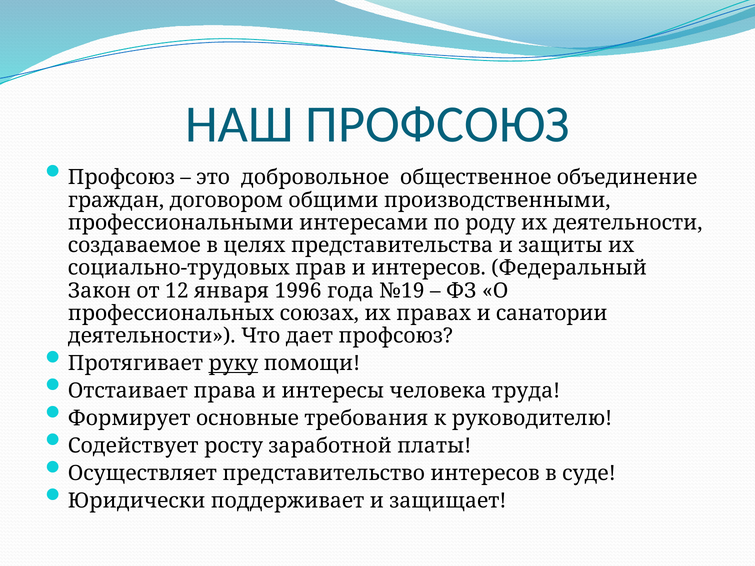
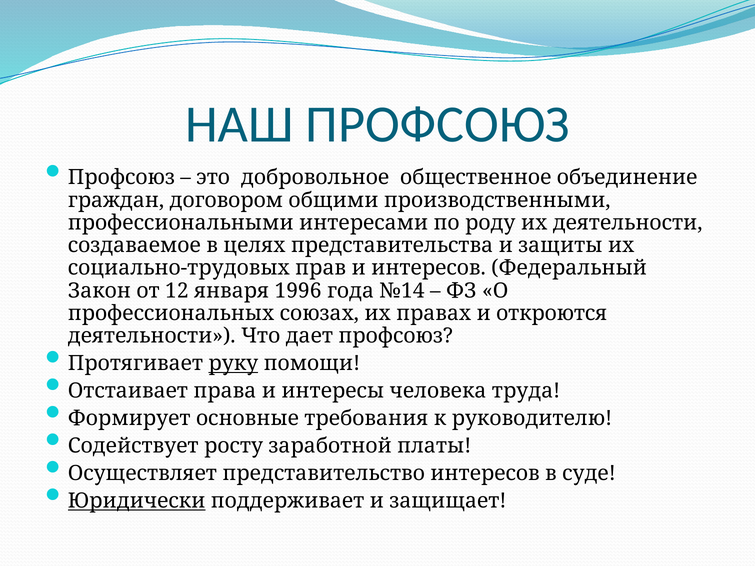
№19: №19 -> №14 (402, 291)
санатории: санатории -> откроются (552, 313)
Юридически underline: none -> present (137, 501)
